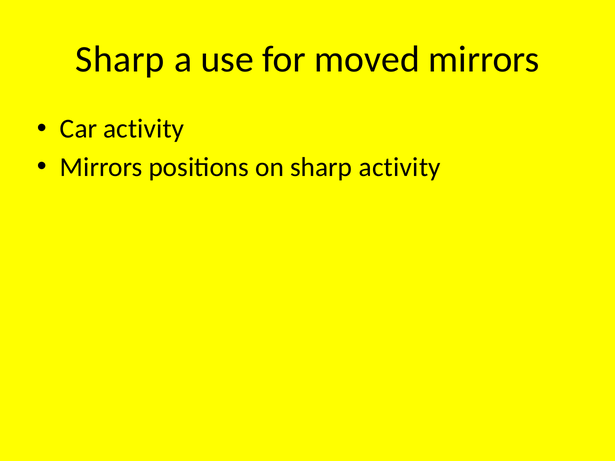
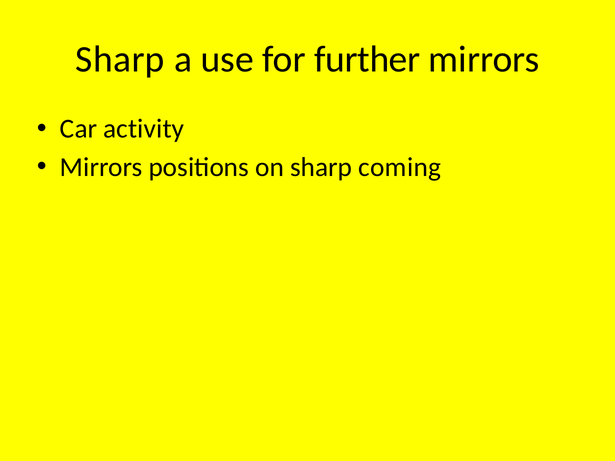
moved: moved -> further (367, 60)
sharp activity: activity -> coming (400, 167)
